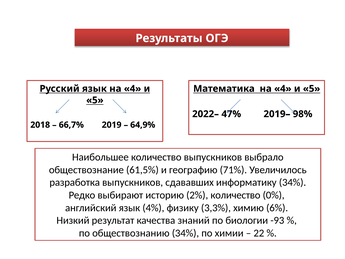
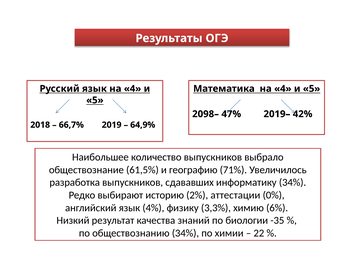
2022–: 2022– -> 2098– (206, 114)
98%: 98% -> 42% (303, 114)
2% количество: количество -> аттестации (235, 195)
-93: -93 -> -35 (277, 220)
